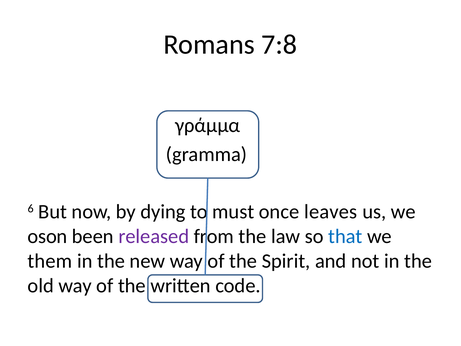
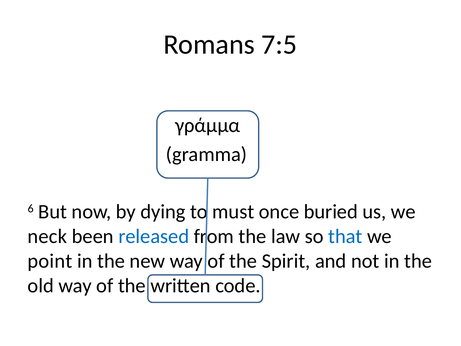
7:8: 7:8 -> 7:5 (279, 45)
leaves: leaves -> buried (331, 212)
oson: oson -> neck (47, 236)
released colour: purple -> blue (154, 236)
them: them -> point (50, 261)
